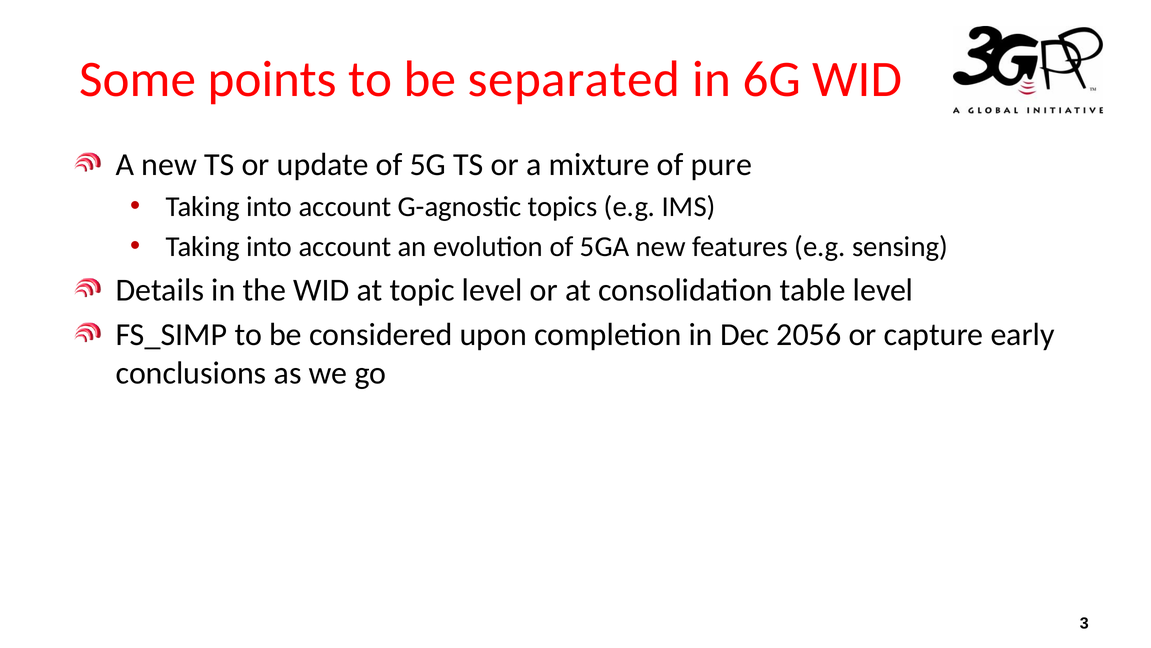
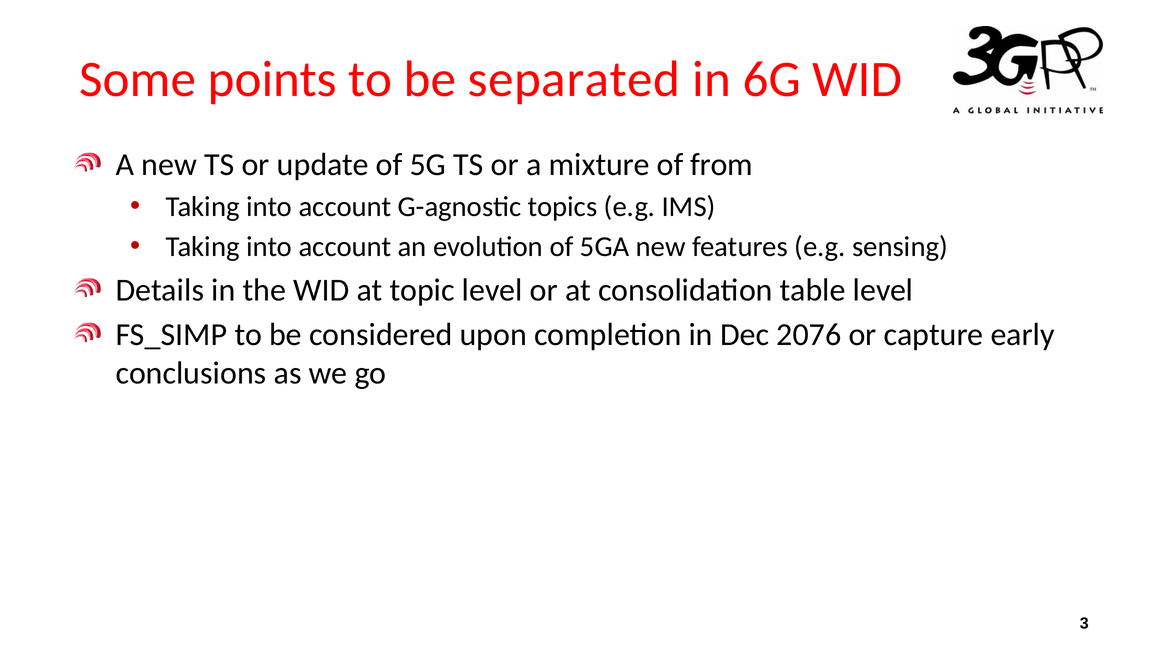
pure: pure -> from (722, 164)
2056: 2056 -> 2076 (809, 335)
